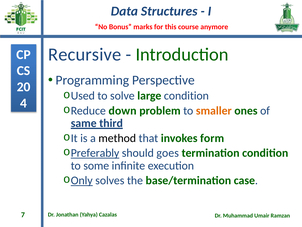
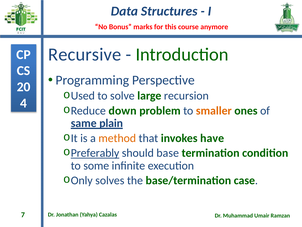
large condition: condition -> recursion (186, 96)
third: third -> plain (111, 123)
method colour: black -> orange (117, 138)
form: form -> have (212, 138)
goes: goes -> base (168, 153)
Only underline: present -> none (82, 180)
